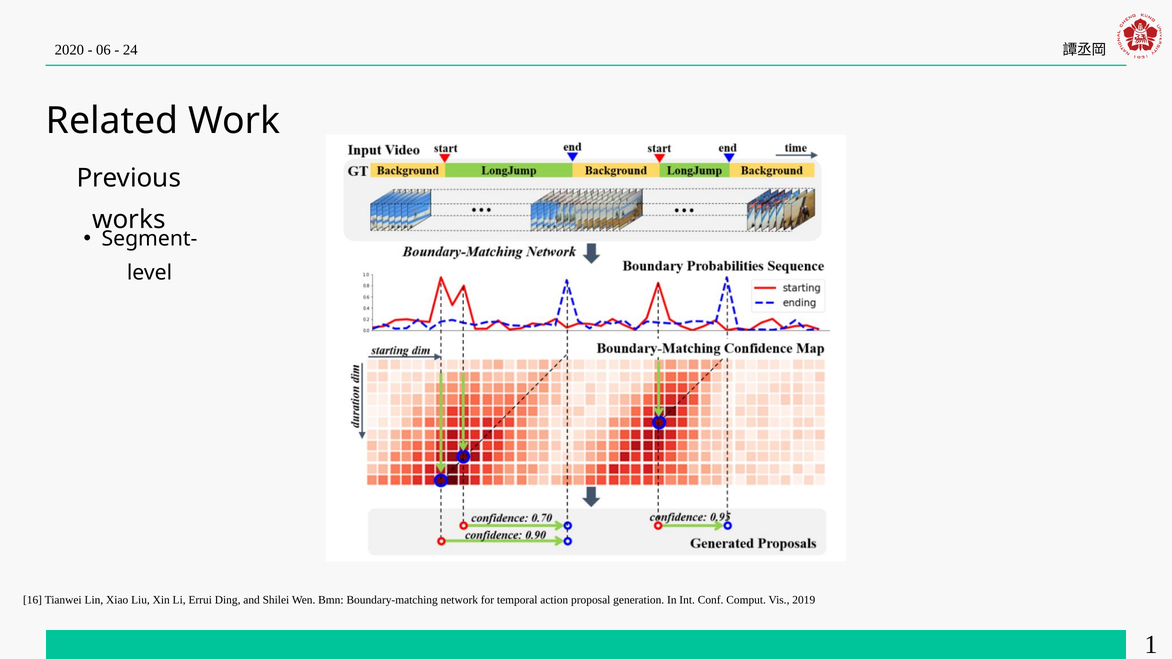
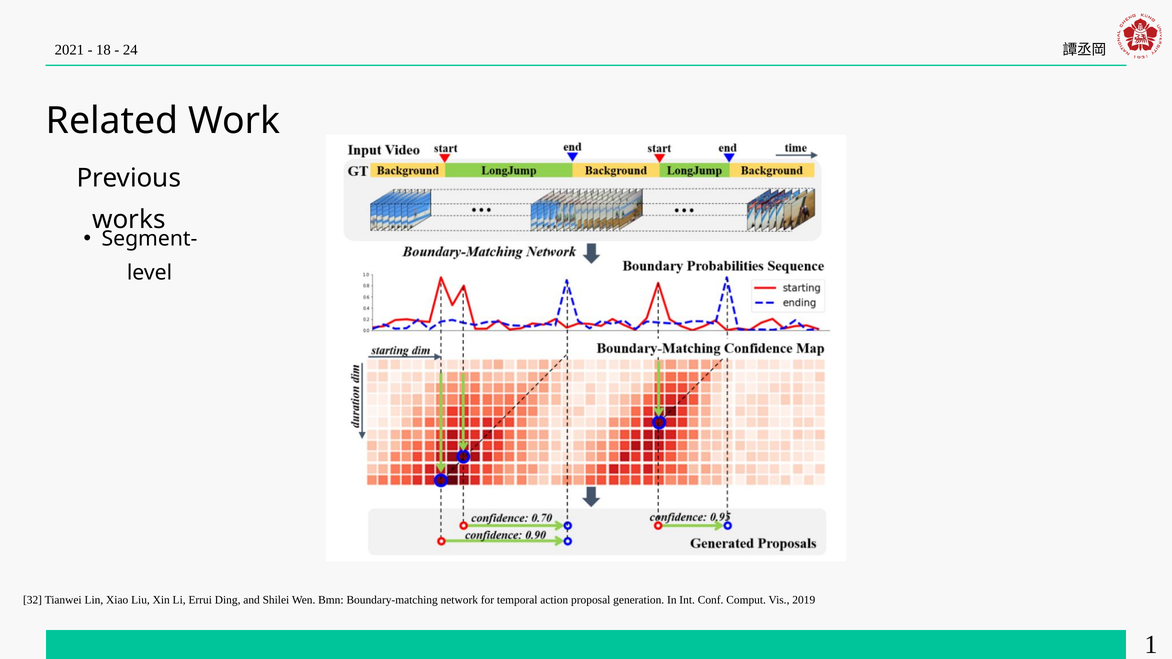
2020: 2020 -> 2021 (69, 50)
06: 06 -> 18 (103, 50)
16: 16 -> 32 (33, 600)
